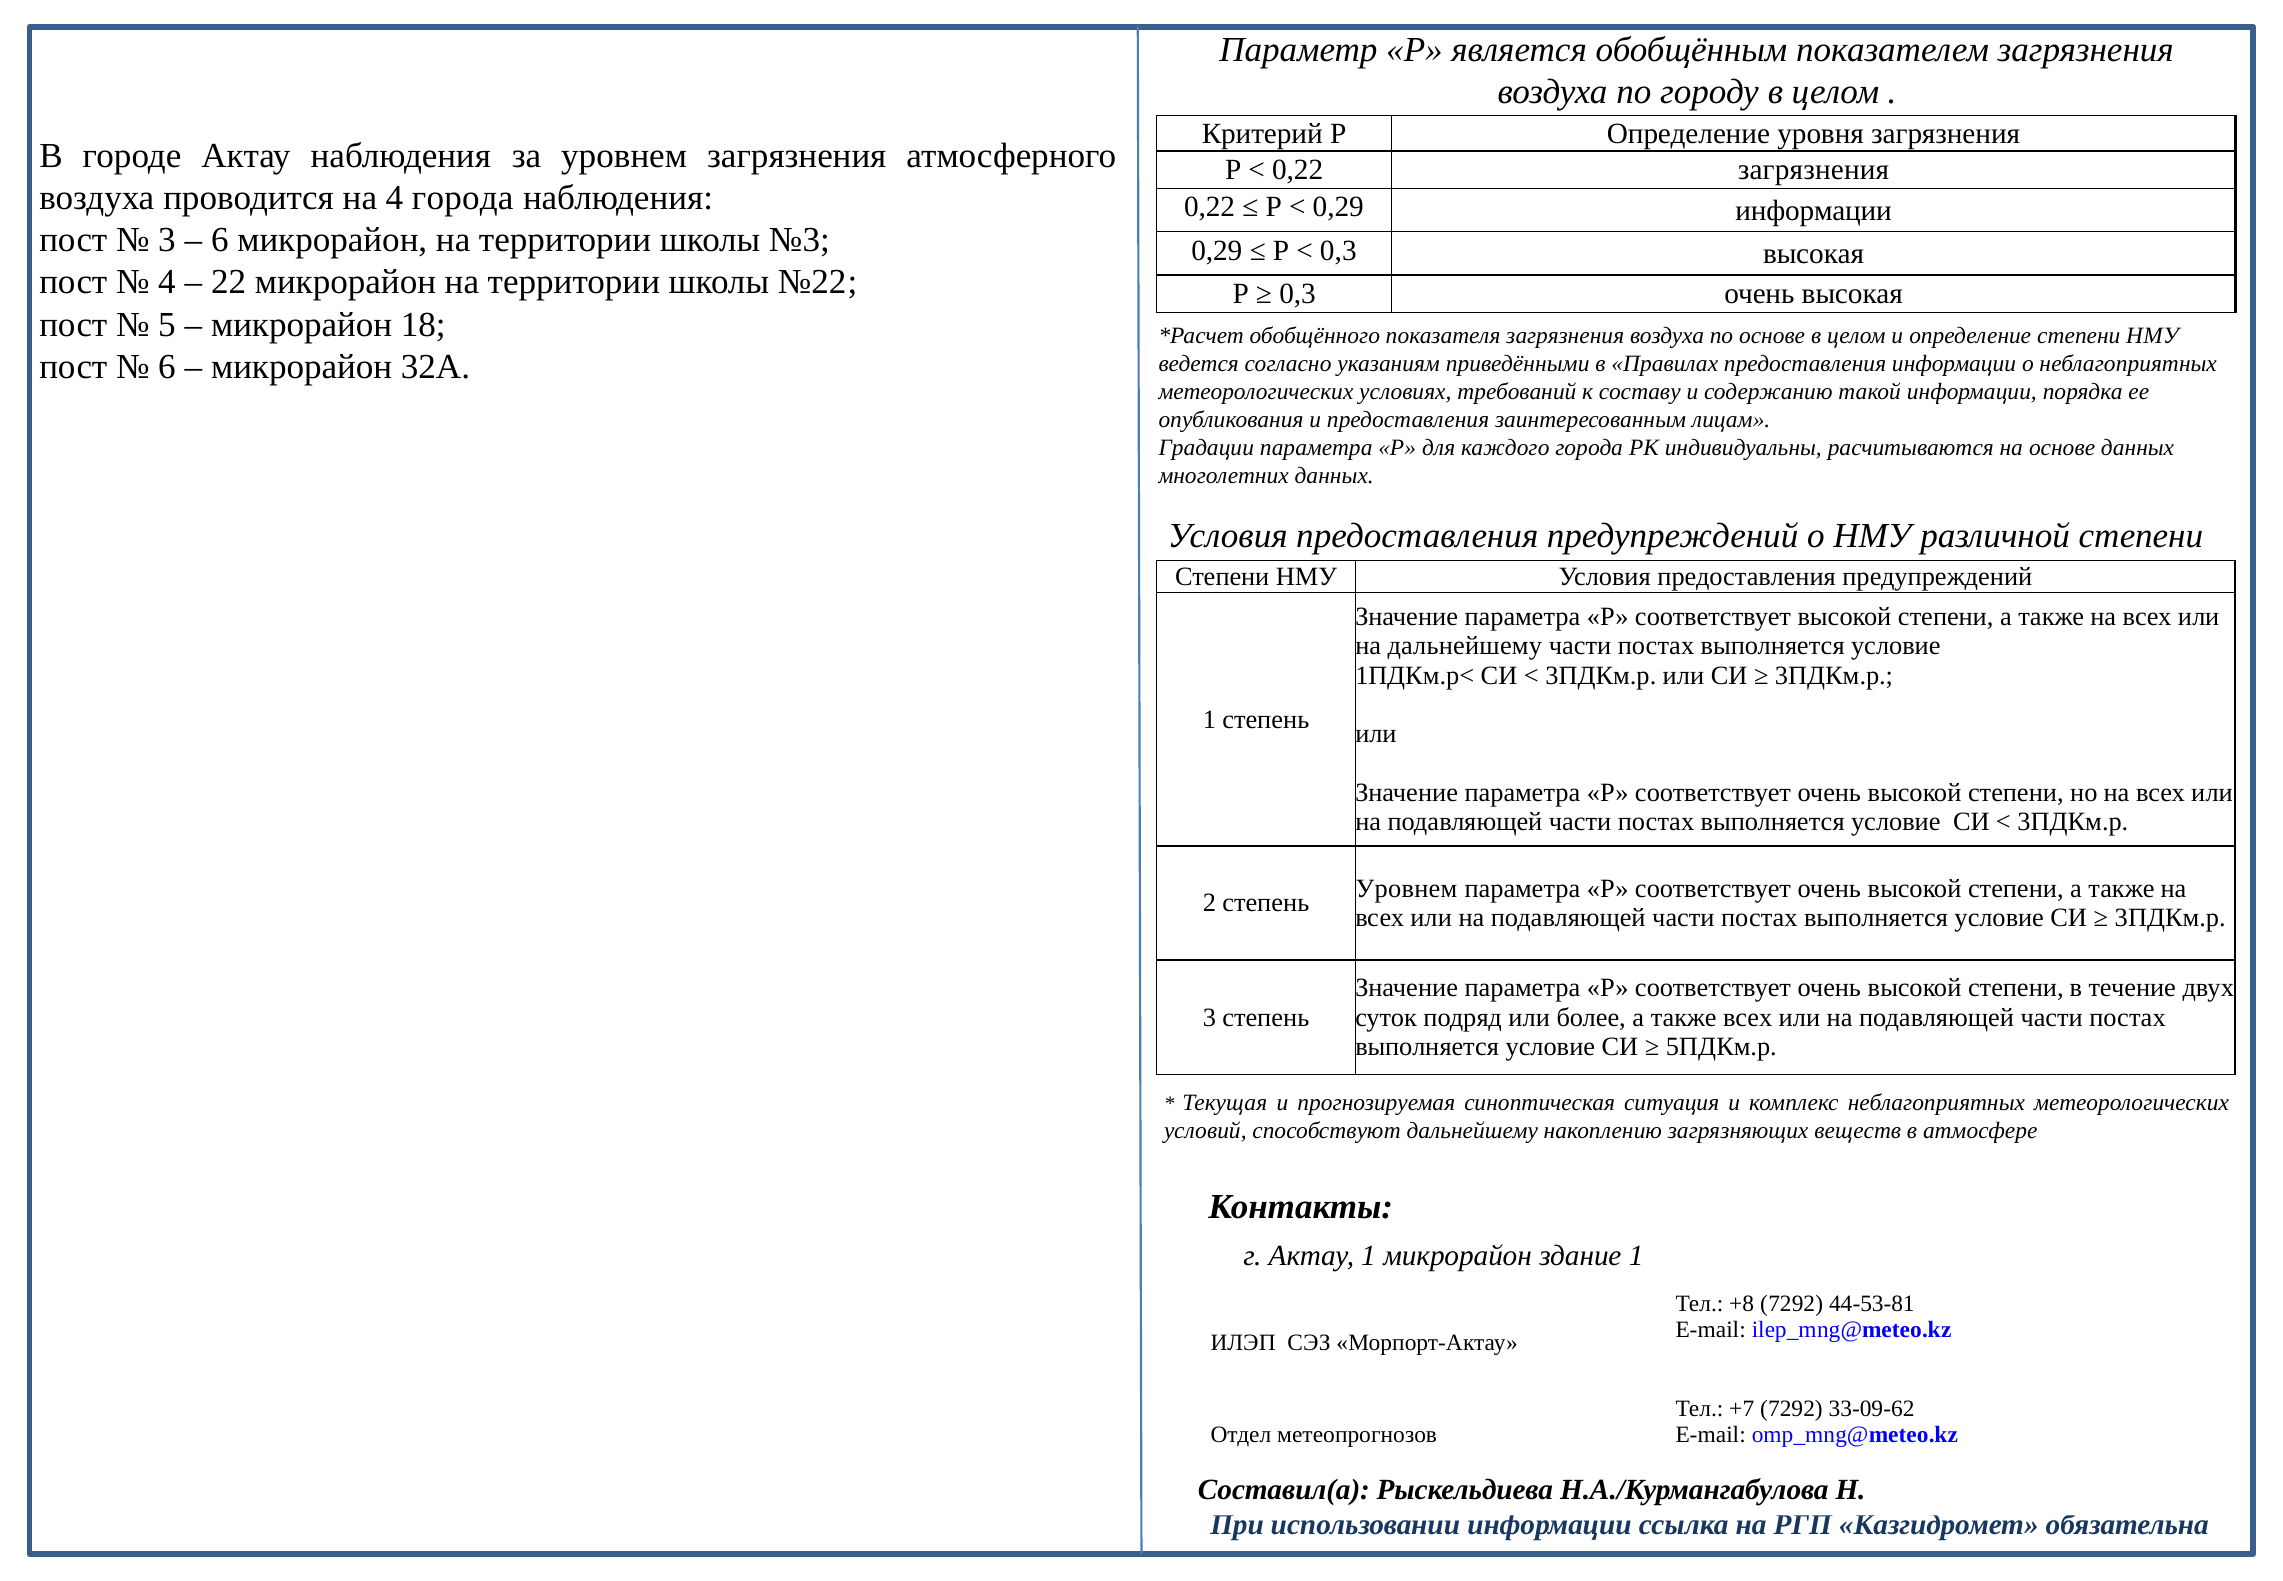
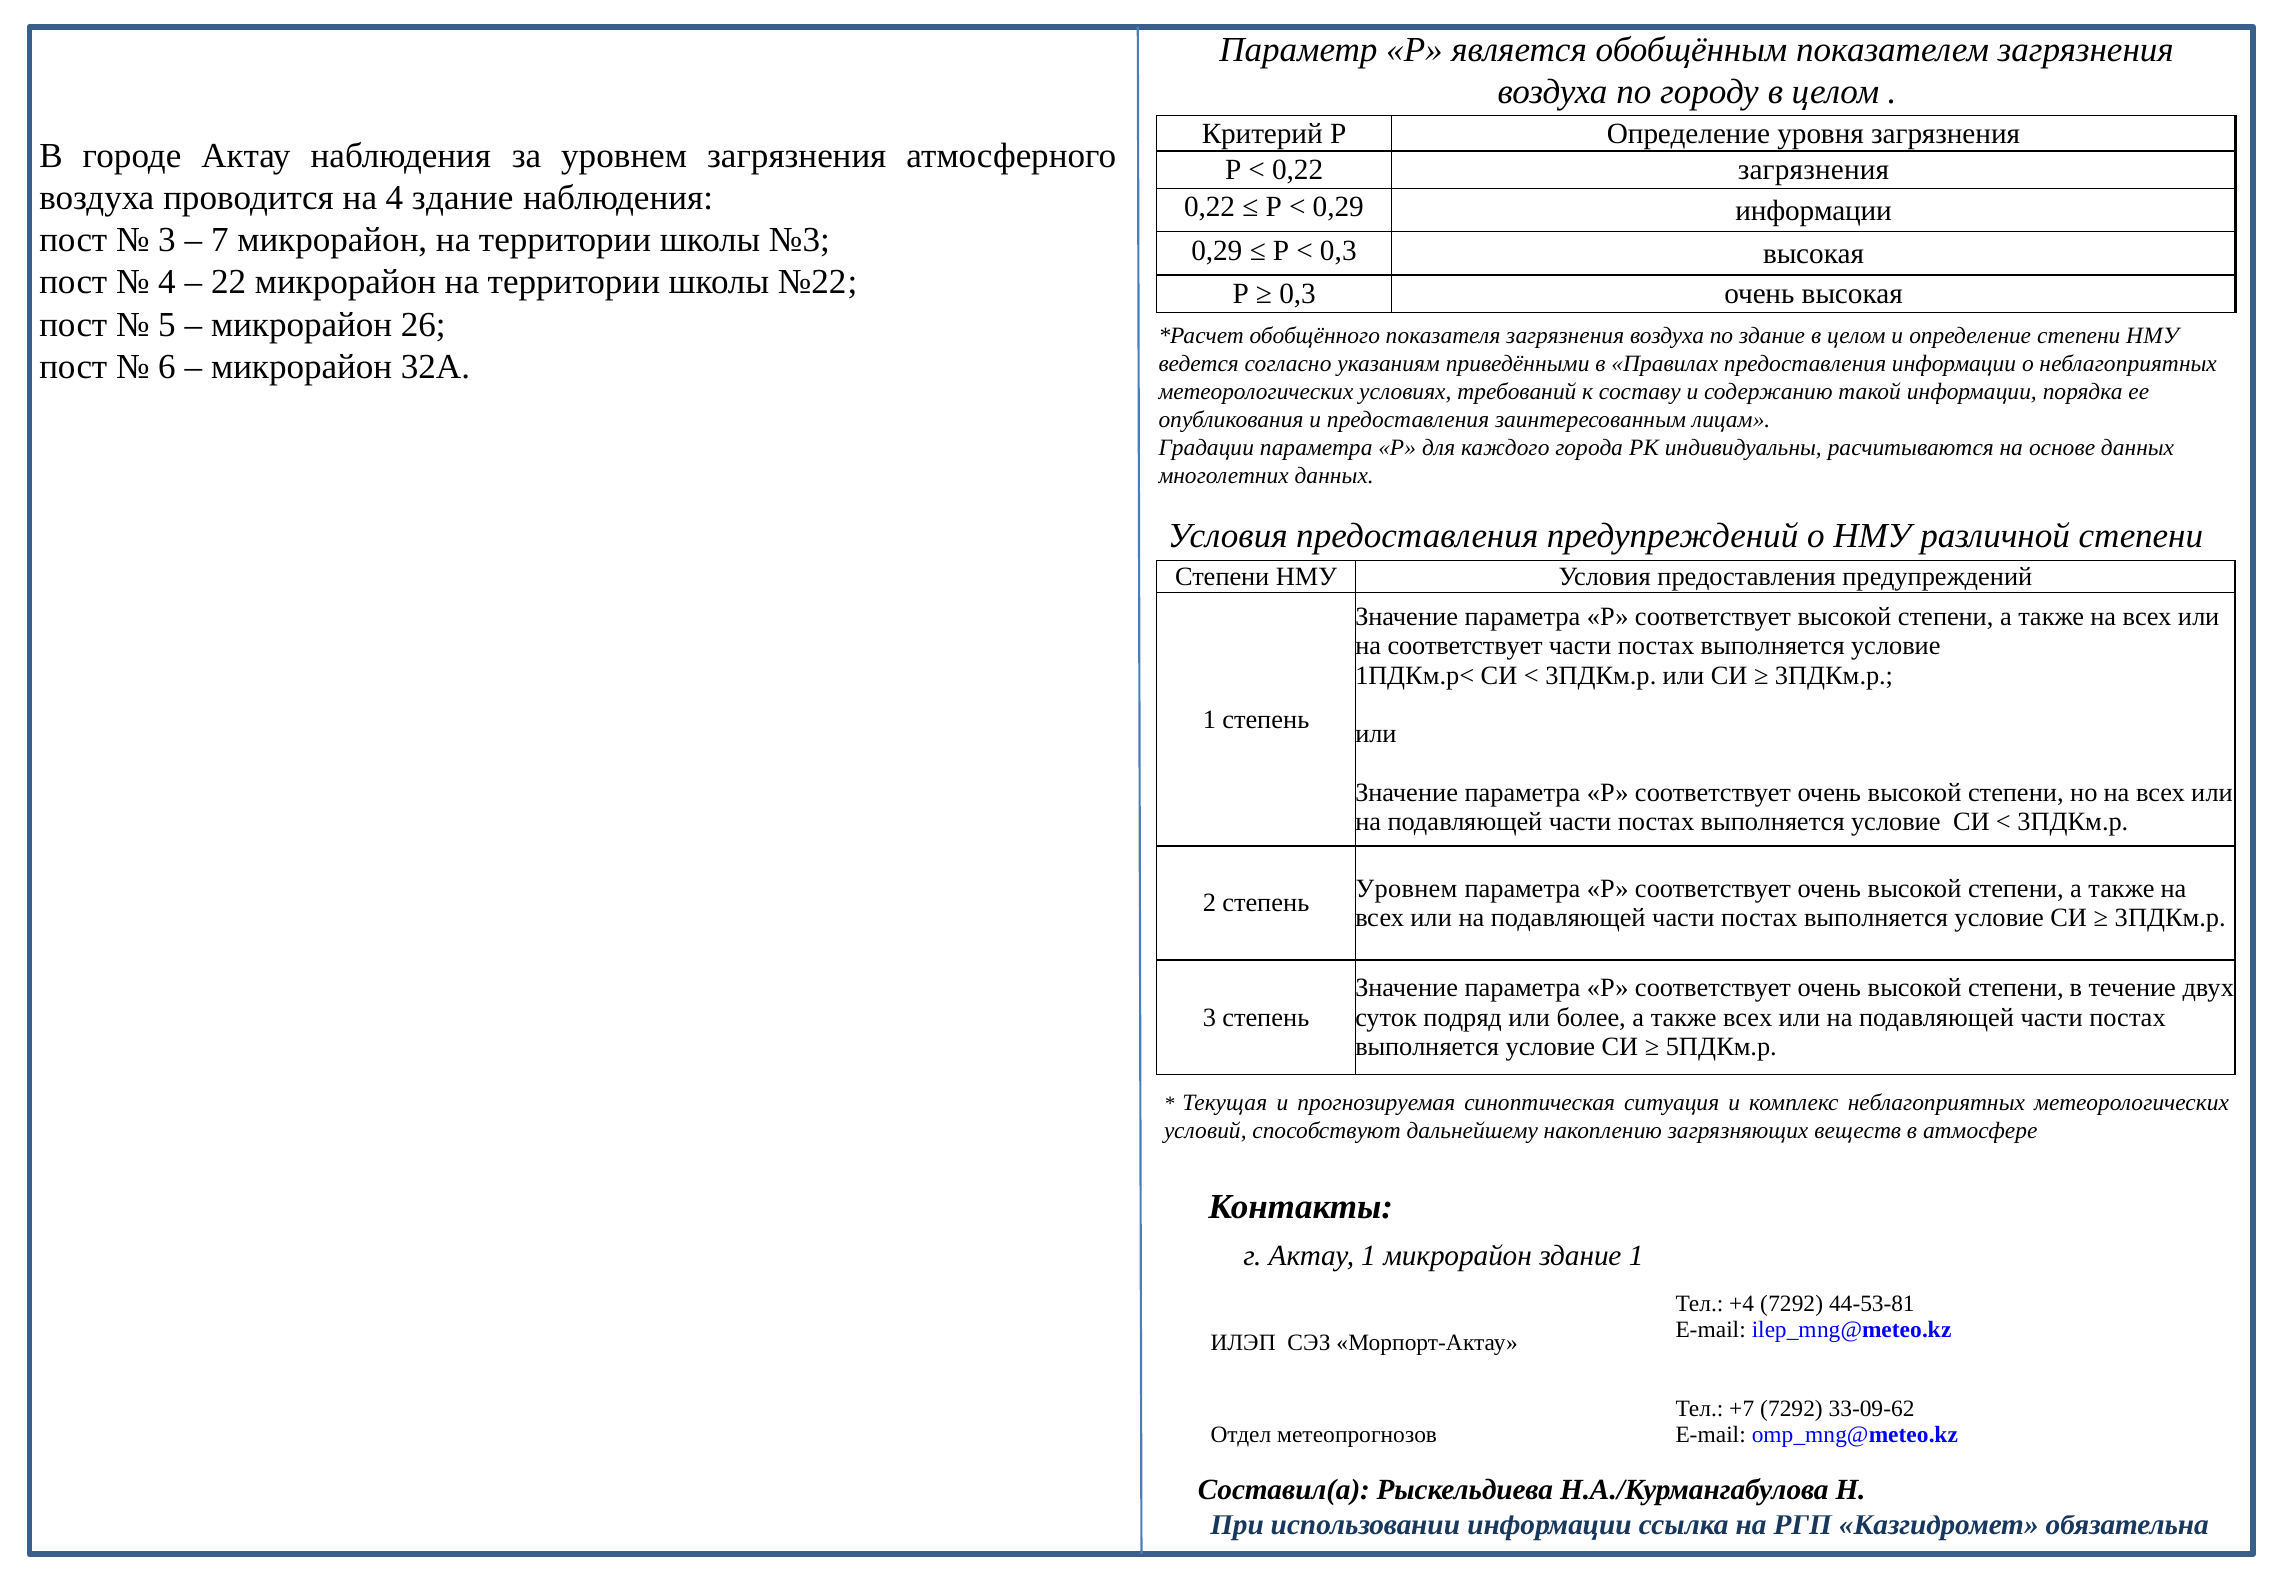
4 города: города -> здание (463, 198)
6: 6 -> 7 (220, 240)
18: 18 -> 26 (423, 324)
по основе: основе -> здание (1772, 335)
на дальнейшему: дальнейшему -> соответствует (1465, 646)
+8: +8 -> +4 (1742, 1303)
